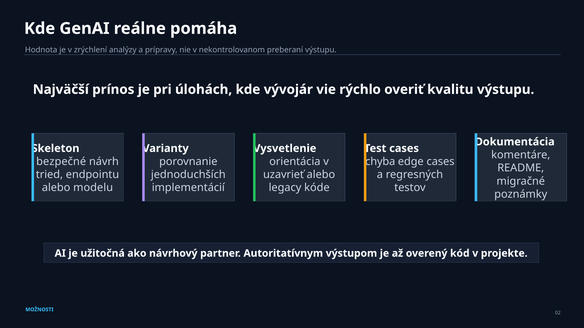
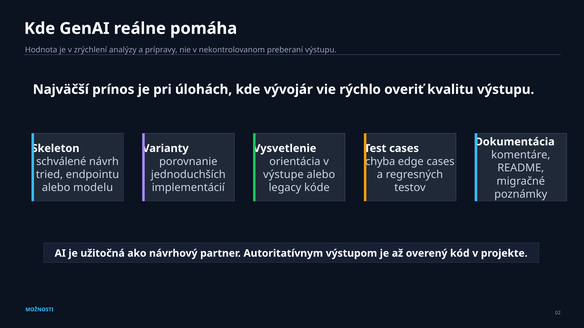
bezpečné: bezpečné -> schválené (61, 162)
uzavrieť: uzavrieť -> výstupe (283, 175)
